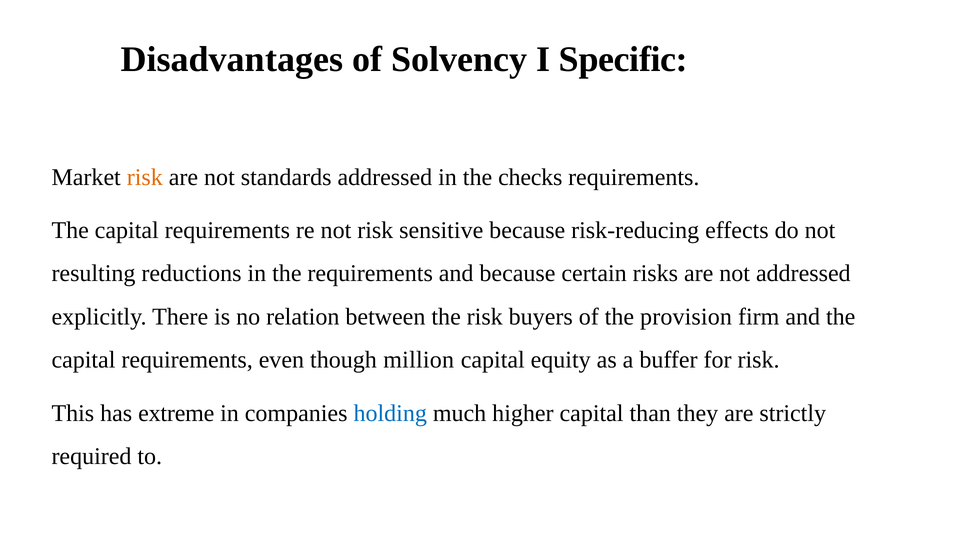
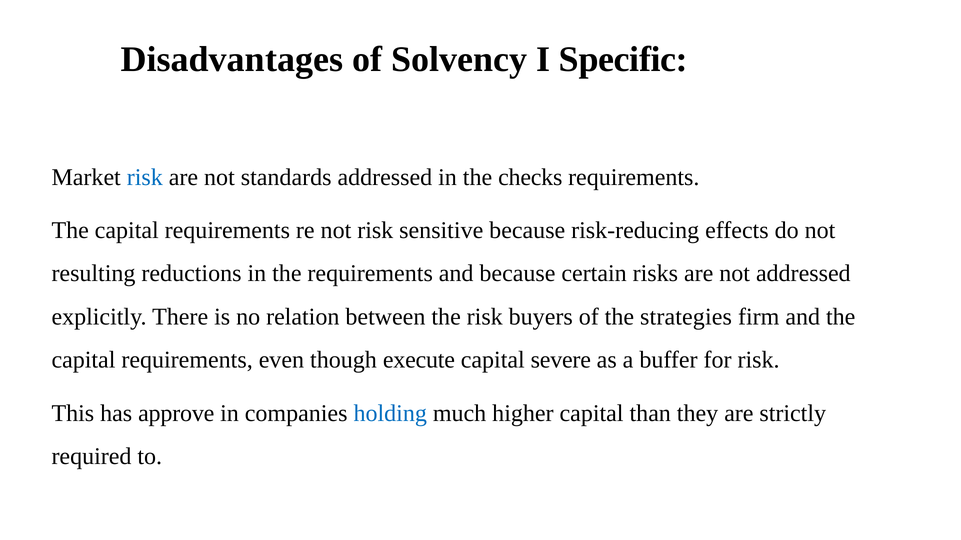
risk colour: orange -> blue (145, 177)
provision: provision -> strategies (686, 317)
million: million -> execute (419, 360)
equity: equity -> severe (561, 360)
extreme: extreme -> approve (176, 414)
